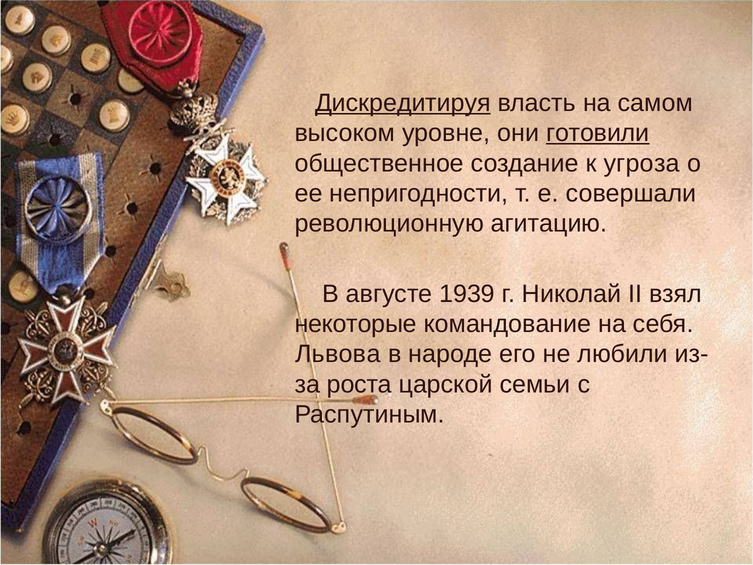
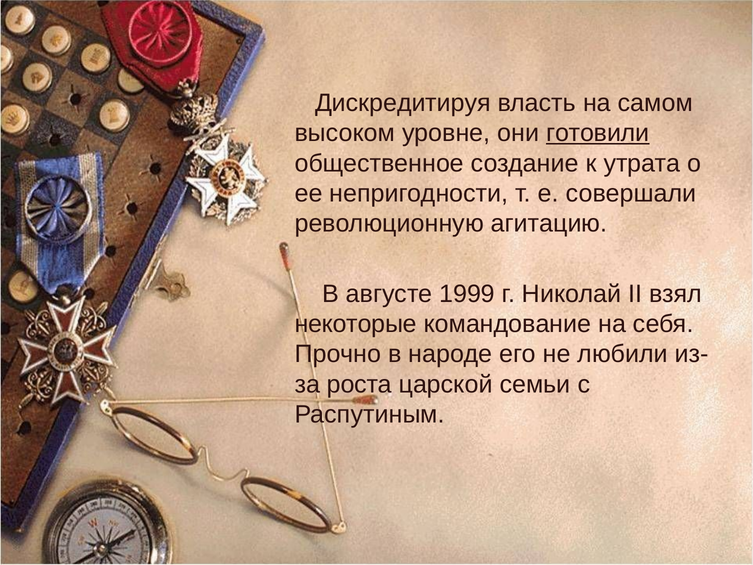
Дискредитируя underline: present -> none (403, 103)
угроза: угроза -> утрата (642, 163)
1939: 1939 -> 1999 (467, 294)
Львова: Львова -> Прочно (338, 354)
